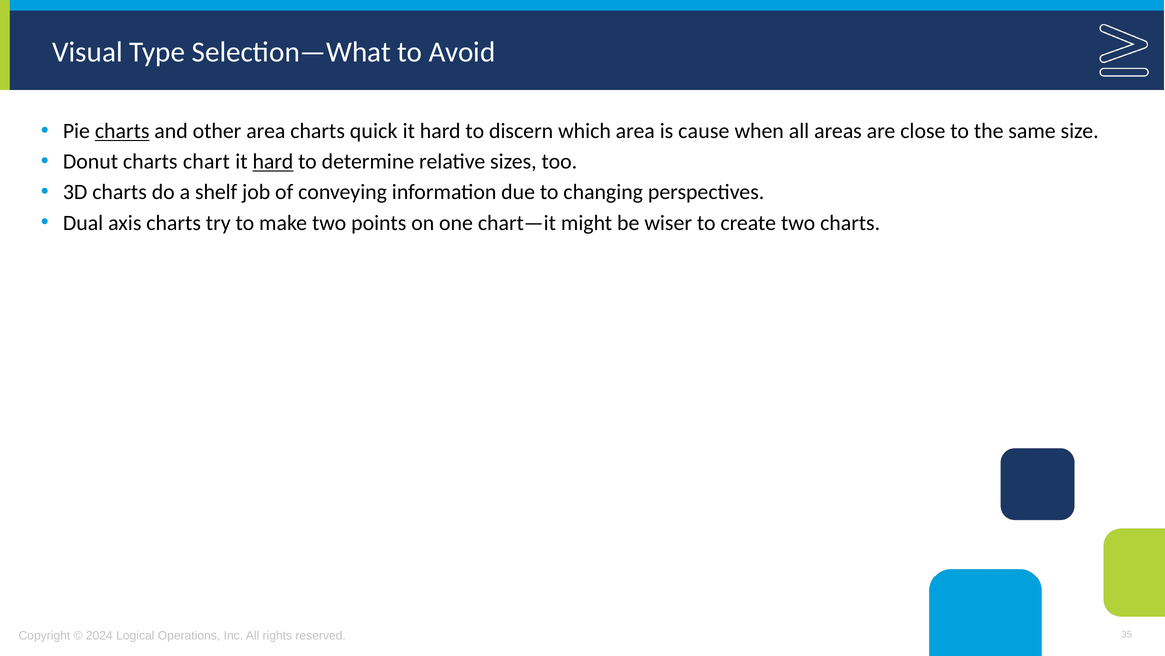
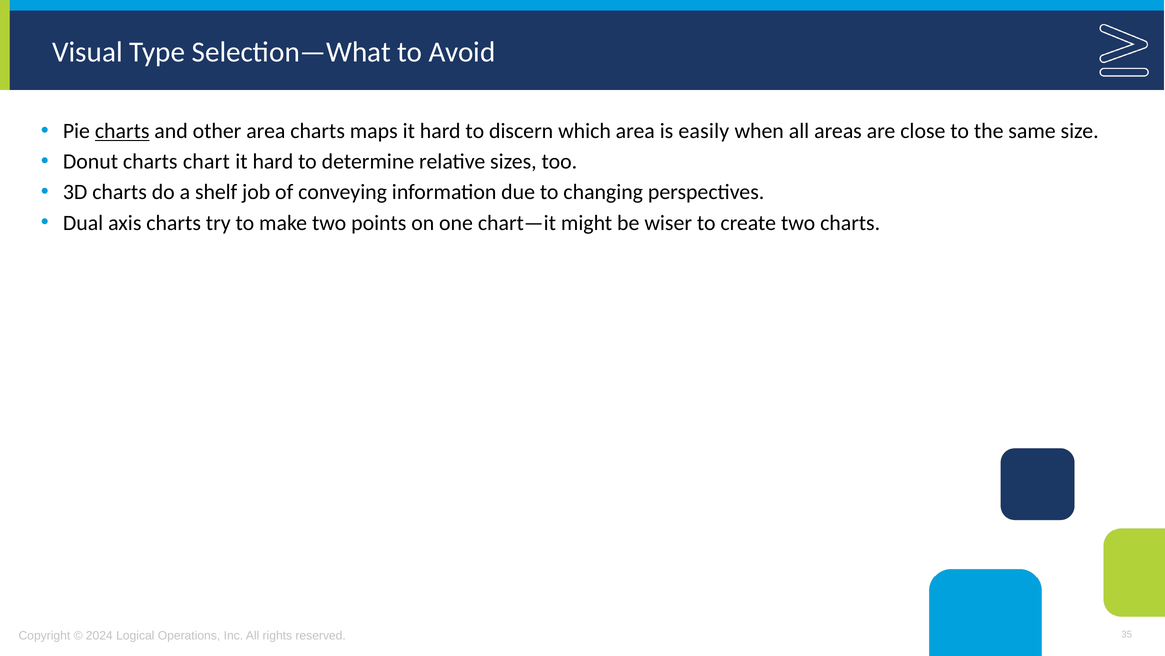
quick: quick -> maps (374, 131)
cause: cause -> easily (704, 131)
hard underline: present -> none (273, 161)
